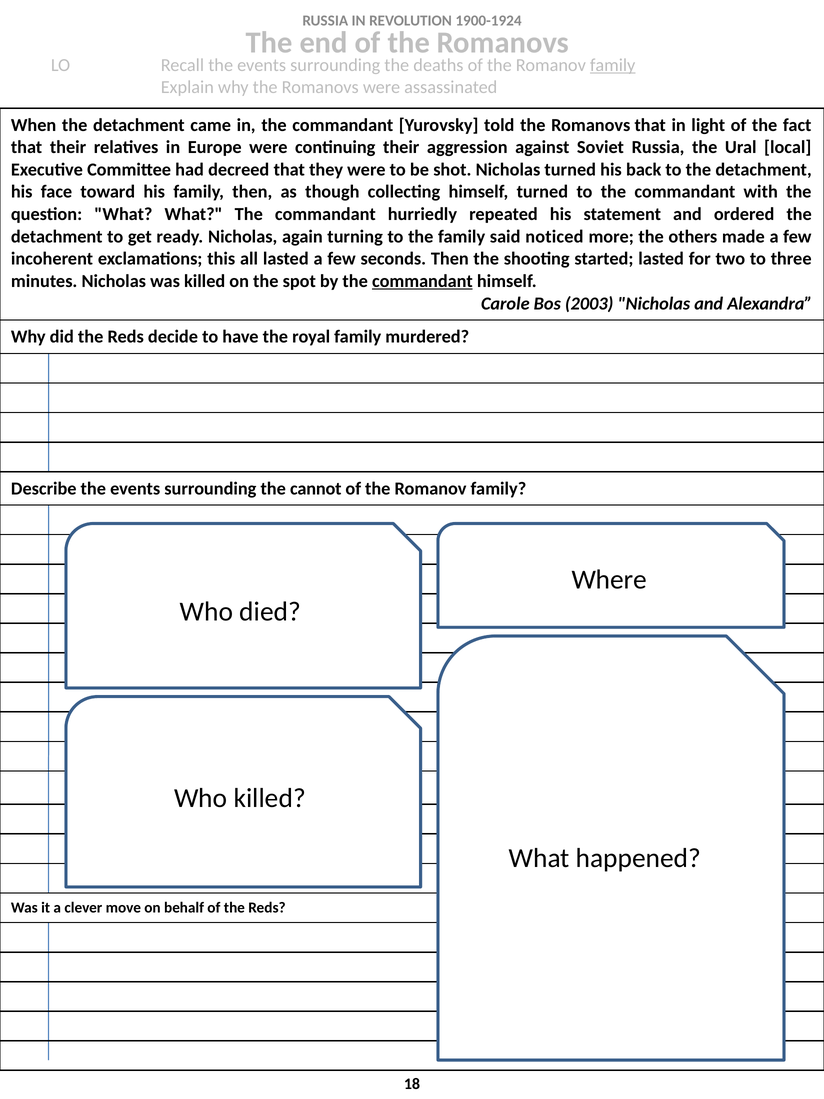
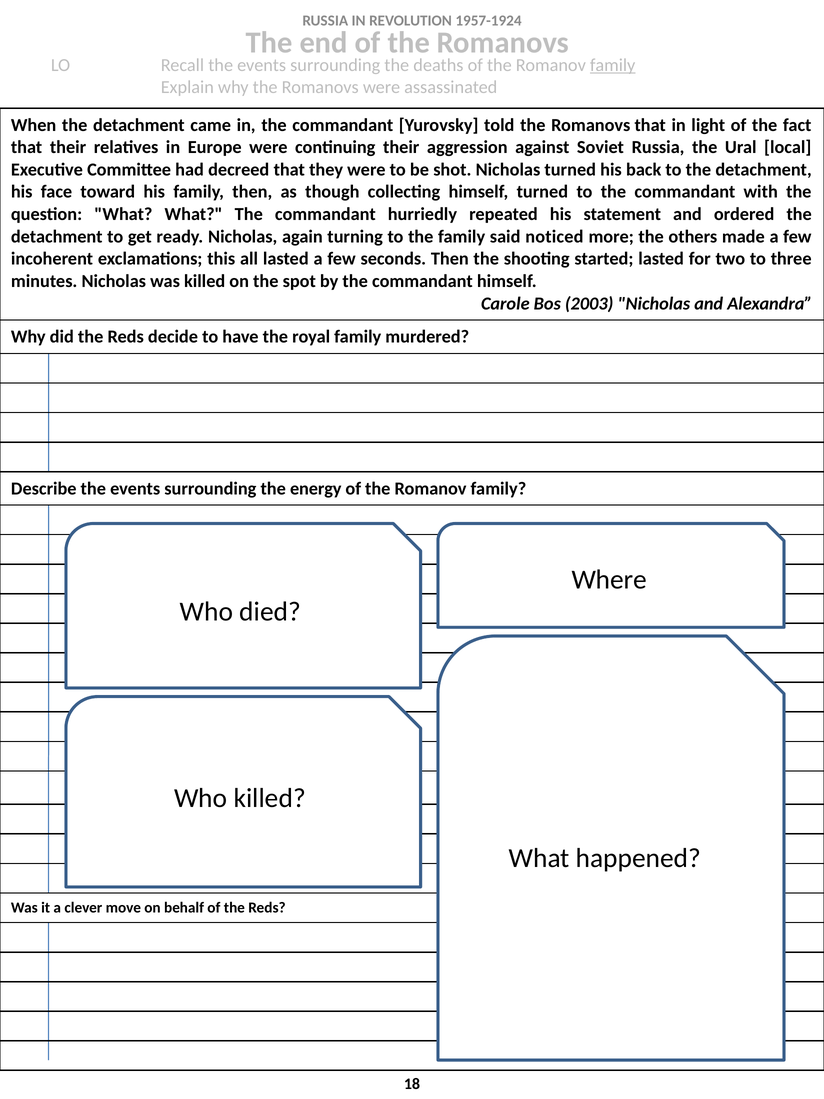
1900-1924: 1900-1924 -> 1957-1924 (489, 20)
commandant underline: present -> none (422, 281)
cannot: cannot -> energy (316, 488)
